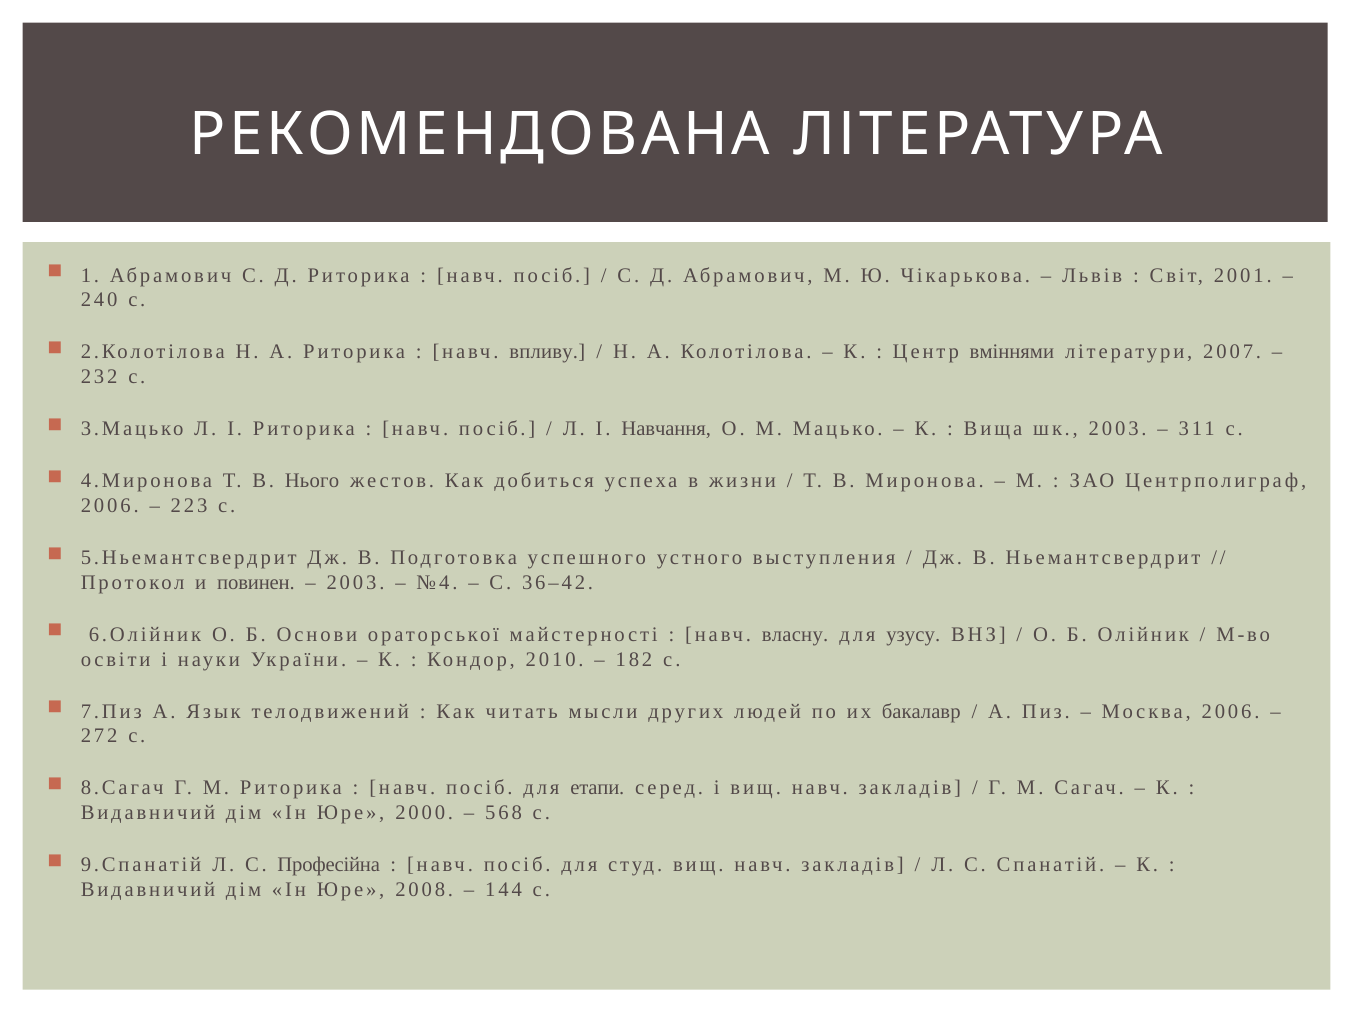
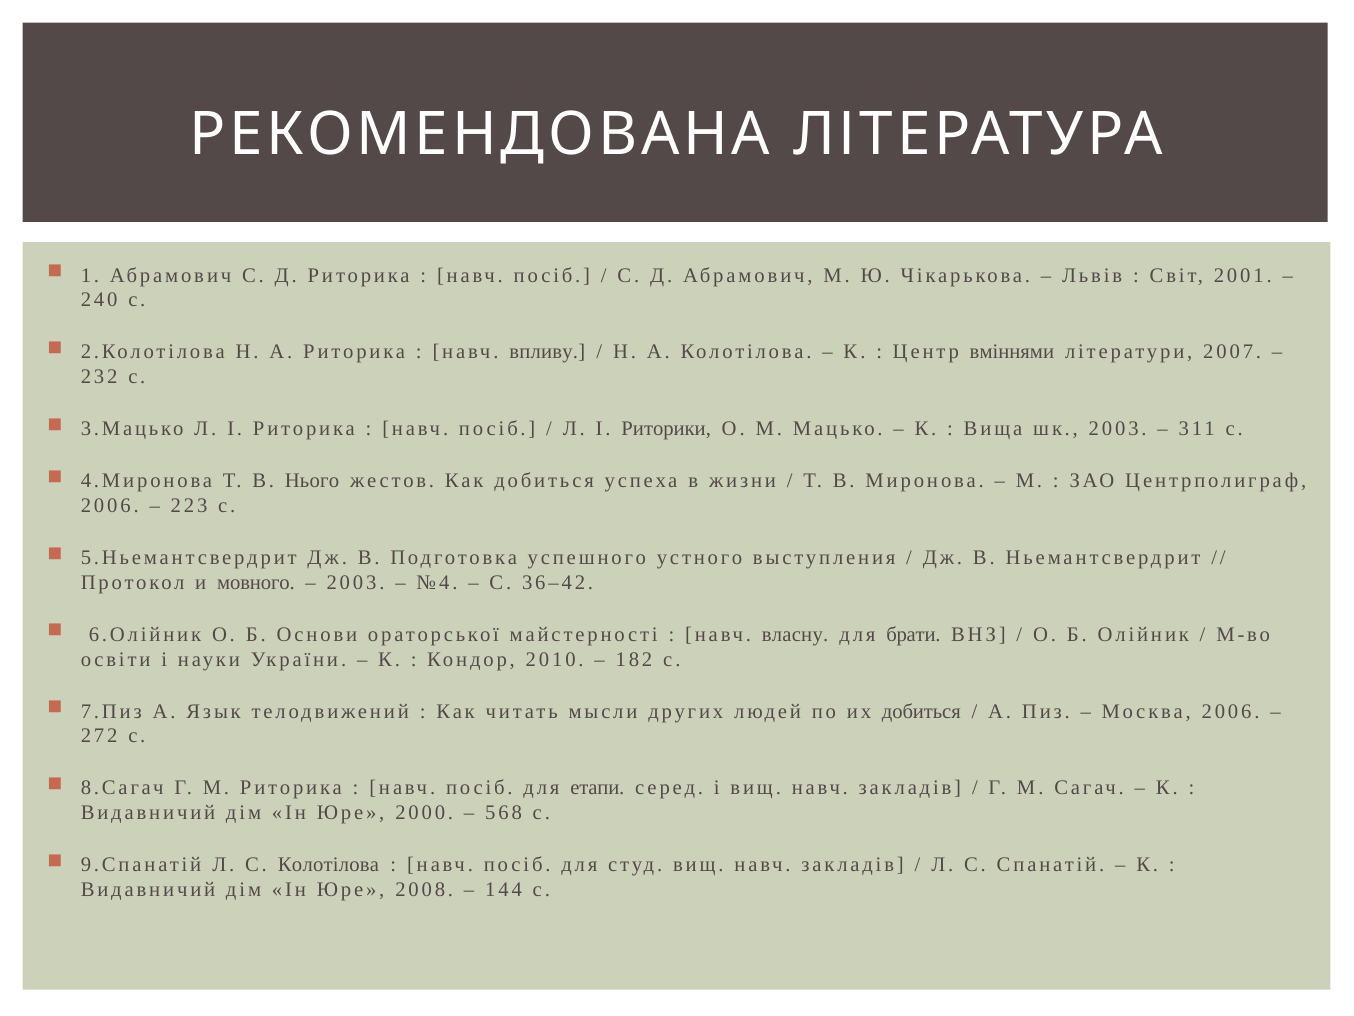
Навчання: Навчання -> Риторики (666, 429)
повинен: повинен -> мовного (256, 582)
узусу: узусу -> брати (913, 634)
их бакалавр: бакалавр -> добиться (921, 711)
С Професійна: Професійна -> Колотілова (328, 864)
